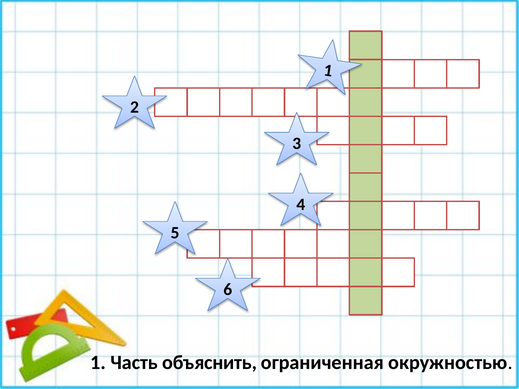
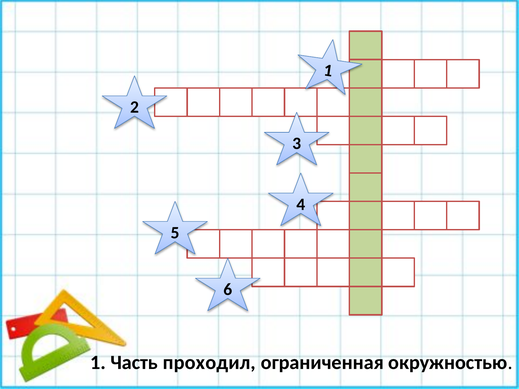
объяснить: объяснить -> проходил (209, 363)
